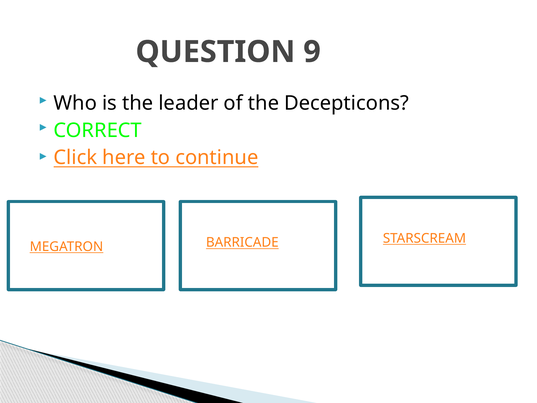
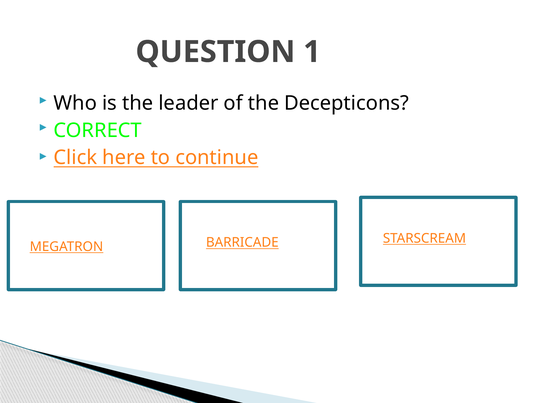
9: 9 -> 1 (312, 52)
